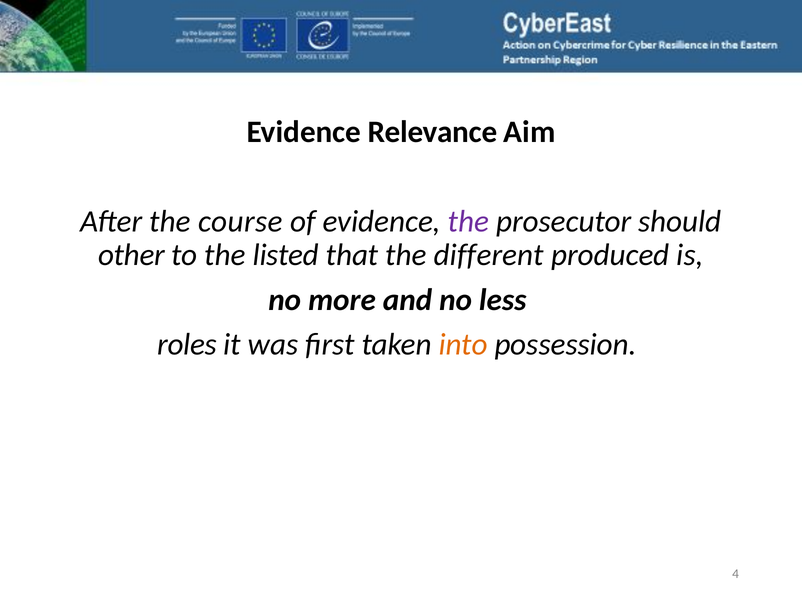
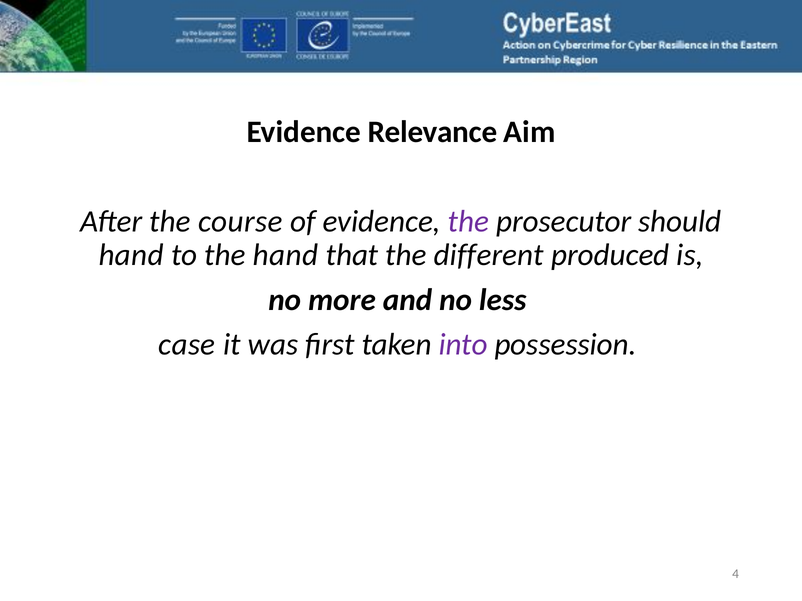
other: other -> hand (131, 255)
the listed: listed -> hand (286, 255)
roles: roles -> case (187, 345)
into colour: orange -> purple (463, 345)
